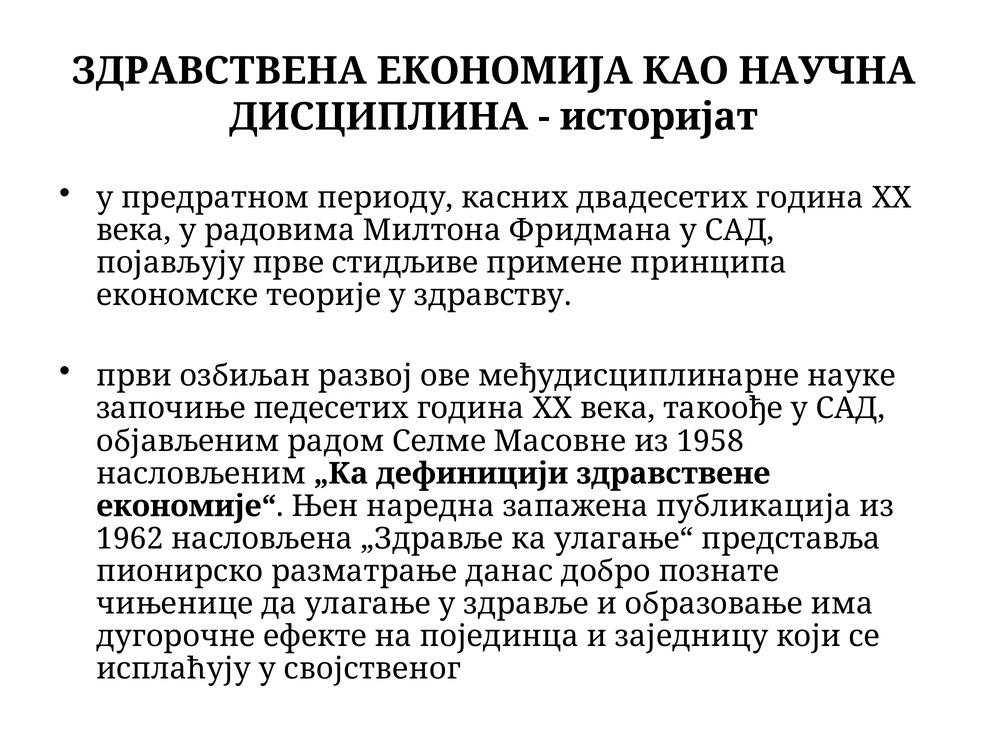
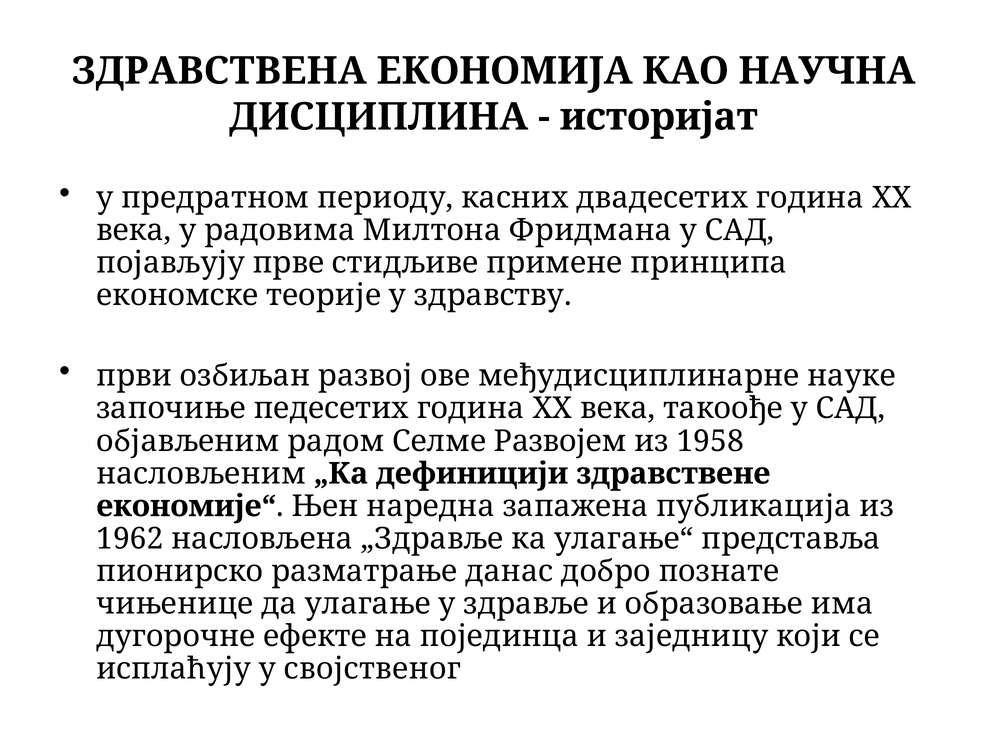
Масовне: Масовне -> Развојем (560, 441)
